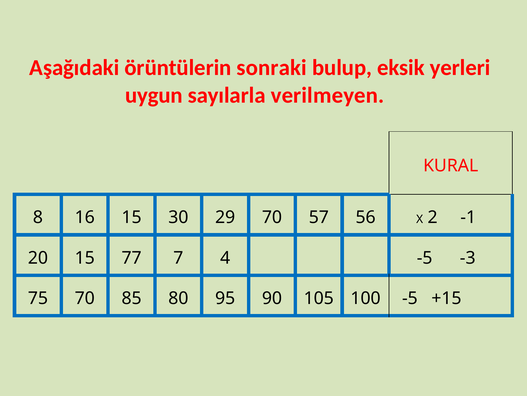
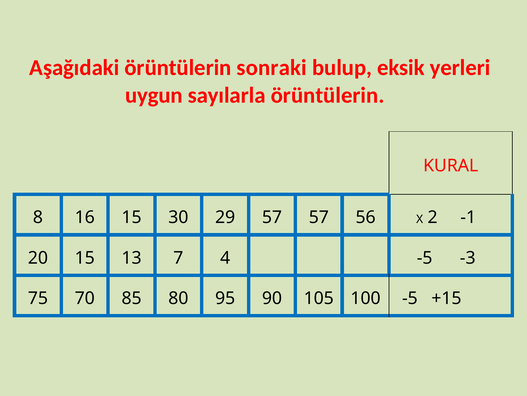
sayılarla verilmeyen: verilmeyen -> örüntülerin (328, 95)
29 70: 70 -> 57 (272, 217)
77: 77 -> 13 (132, 257)
